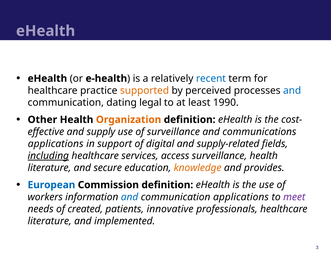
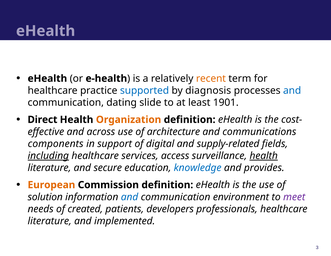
recent colour: blue -> orange (211, 78)
supported colour: orange -> blue (145, 90)
perceived: perceived -> diagnosis (208, 90)
legal: legal -> slide (150, 102)
1990: 1990 -> 1901 (226, 102)
Other: Other -> Direct (42, 120)
supply: supply -> across (101, 132)
of surveillance: surveillance -> architecture (173, 132)
applications: applications -> components (56, 144)
health underline: none -> present (264, 156)
knowledge colour: orange -> blue (198, 168)
European colour: blue -> orange (51, 185)
workers: workers -> solution (45, 197)
communication applications: applications -> environment (241, 197)
innovative: innovative -> developers (170, 209)
